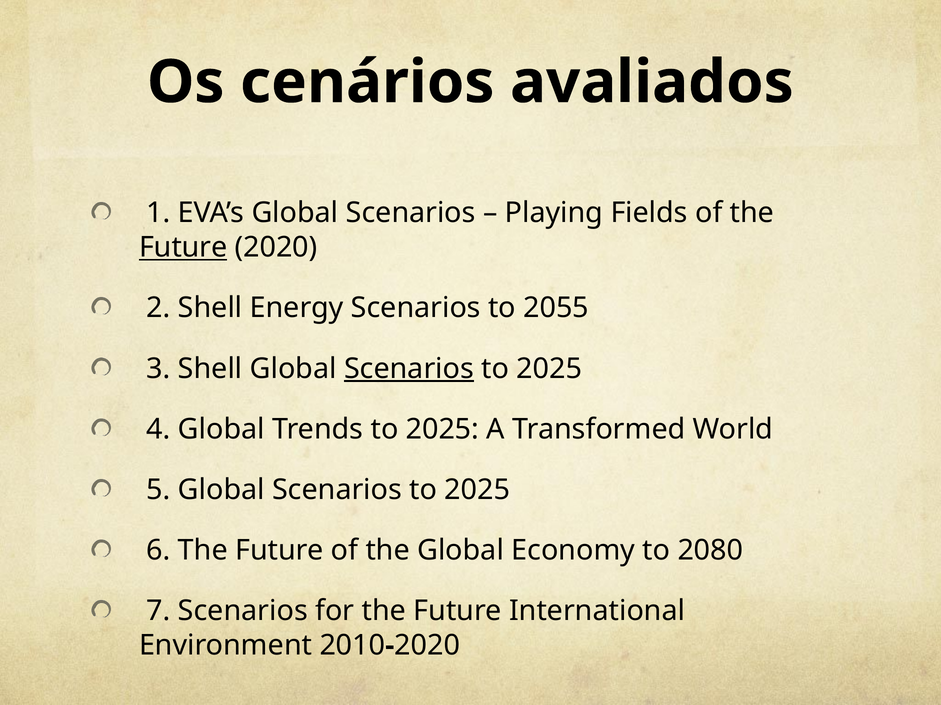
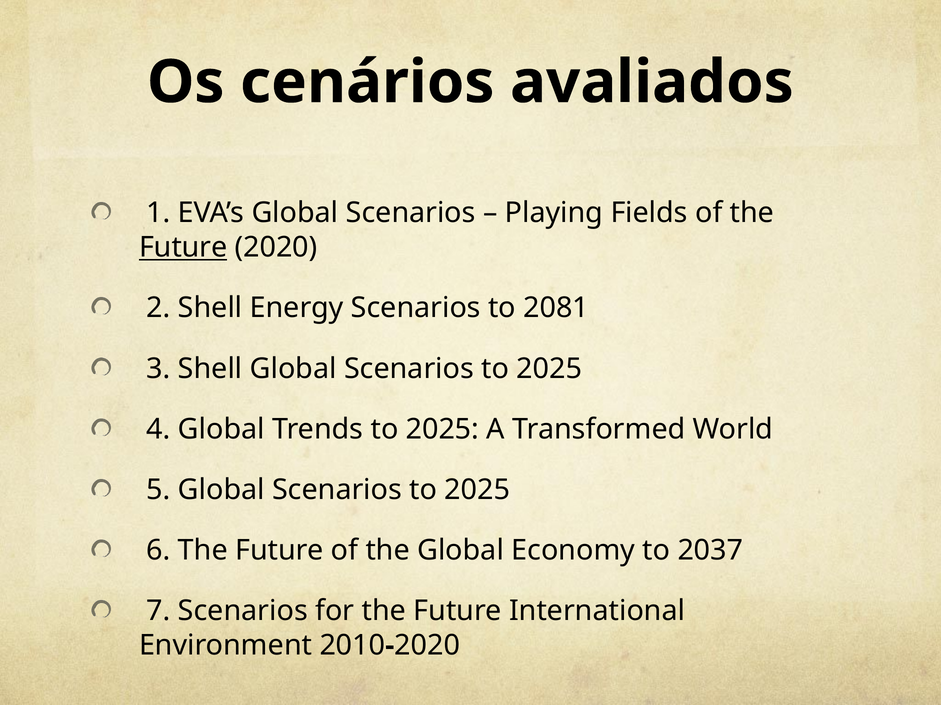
2055: 2055 -> 2081 (556, 308)
Scenarios underline: present -> none (409, 369)
2080: 2080 -> 2037 (710, 551)
